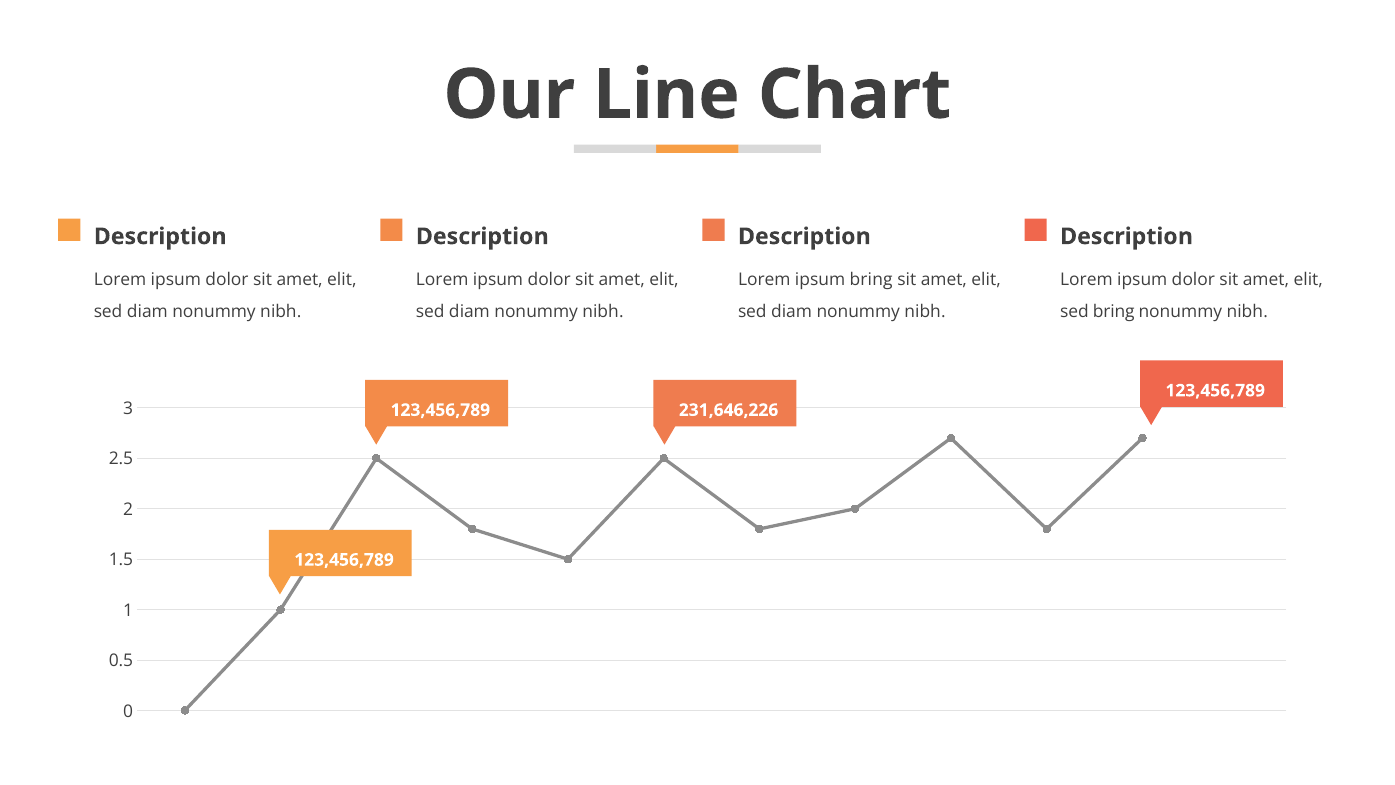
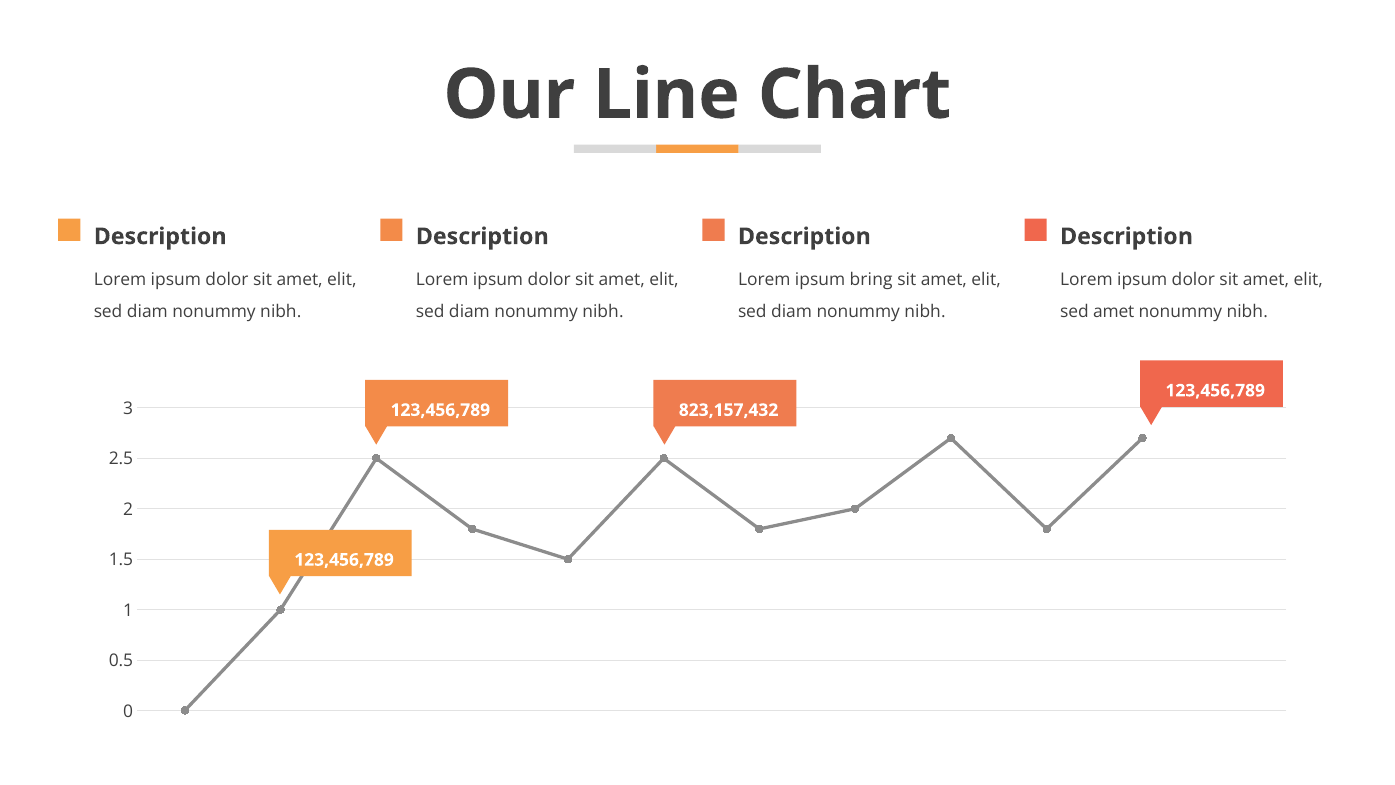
sed bring: bring -> amet (1114, 311)
231,646,226: 231,646,226 -> 823,157,432 (729, 410)
